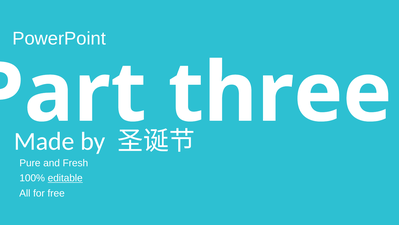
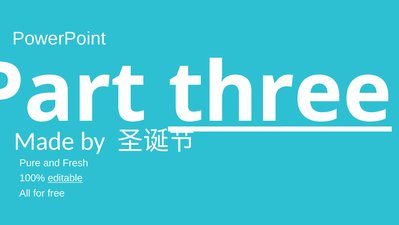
three underline: none -> present (280, 93)
